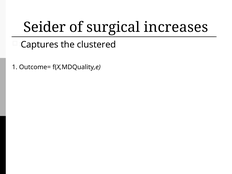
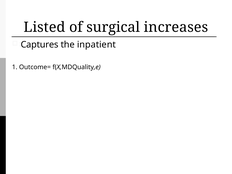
Seider: Seider -> Listed (44, 27)
clustered: clustered -> inpatient (96, 45)
